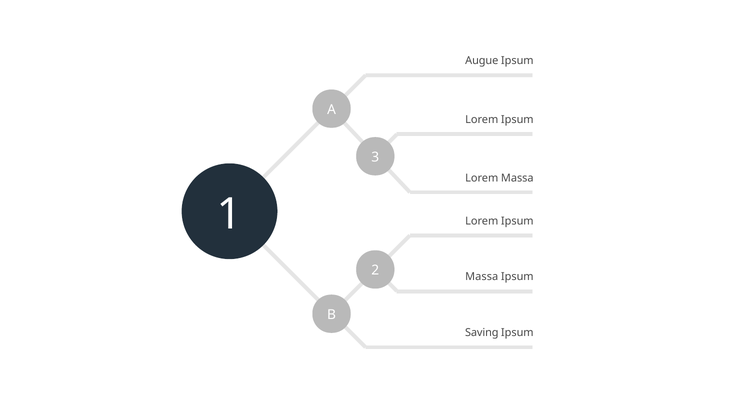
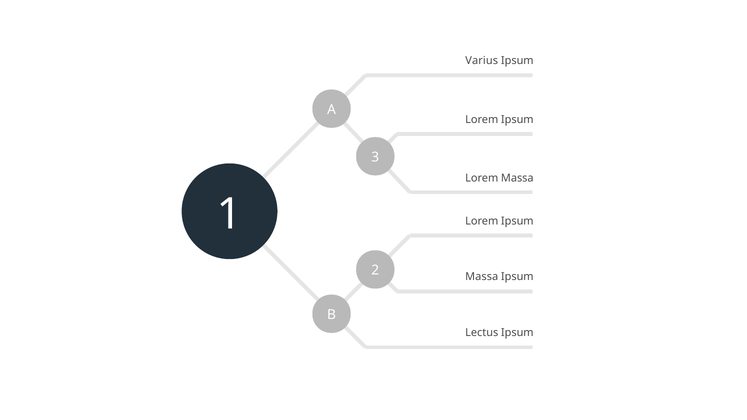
Augue: Augue -> Varius (482, 61)
Saving: Saving -> Lectus (482, 333)
